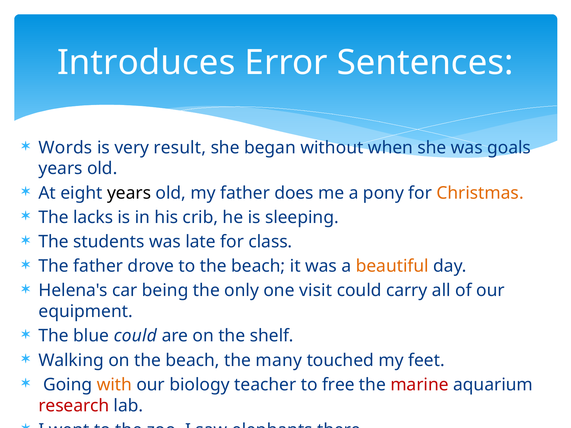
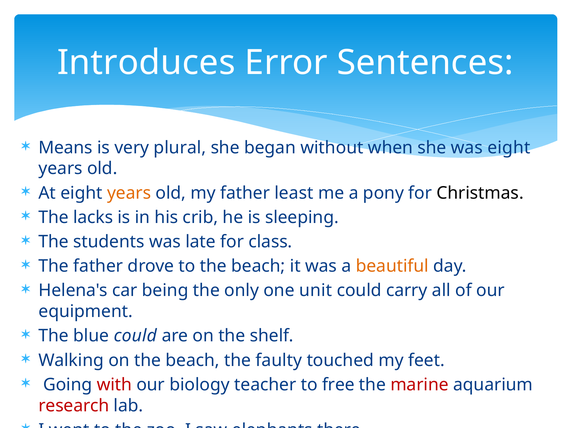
Words: Words -> Means (66, 148)
result: result -> plural (180, 148)
was goals: goals -> eight (509, 148)
years colour: black -> orange (129, 193)
does: does -> least (294, 193)
Christmas colour: orange -> black (480, 193)
visit: visit -> unit (316, 291)
many: many -> faulty (279, 360)
with colour: orange -> red (114, 385)
